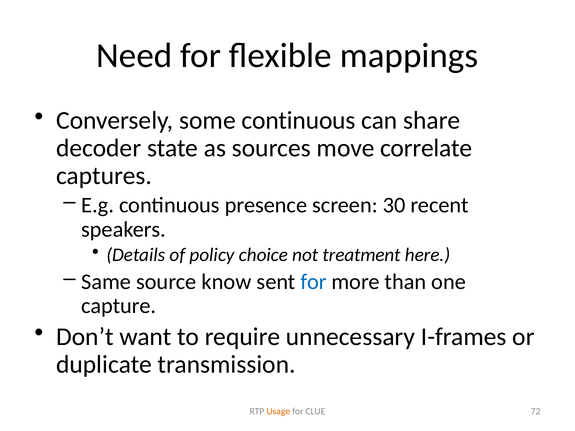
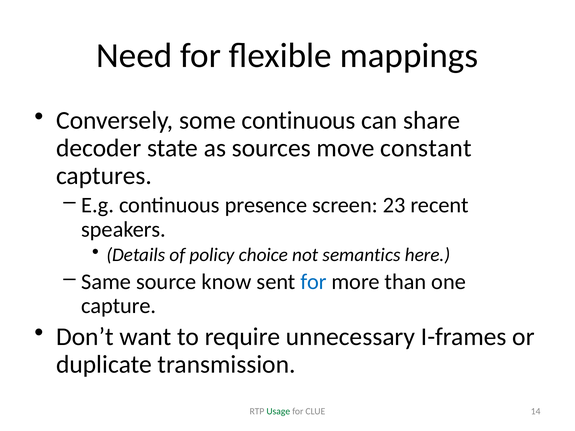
correlate: correlate -> constant (426, 148)
30: 30 -> 23 (394, 205)
treatment: treatment -> semantics (362, 255)
Usage colour: orange -> green (278, 412)
72: 72 -> 14 (536, 412)
